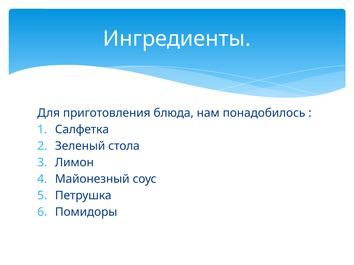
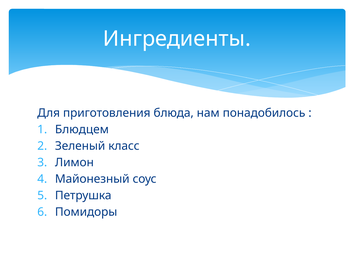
Салфетка: Салфетка -> Блюдцем (82, 130)
стола: стола -> класс (124, 146)
